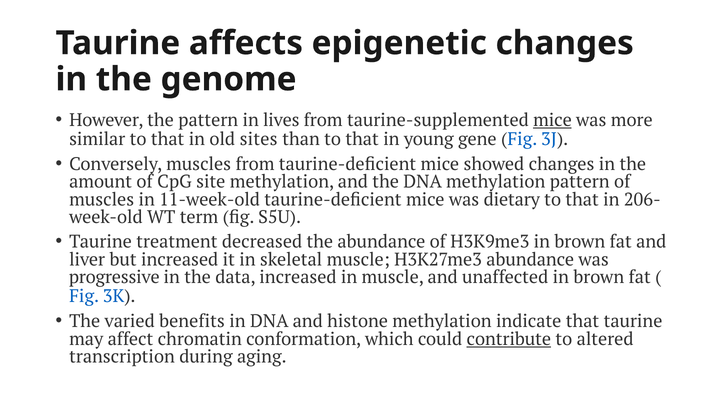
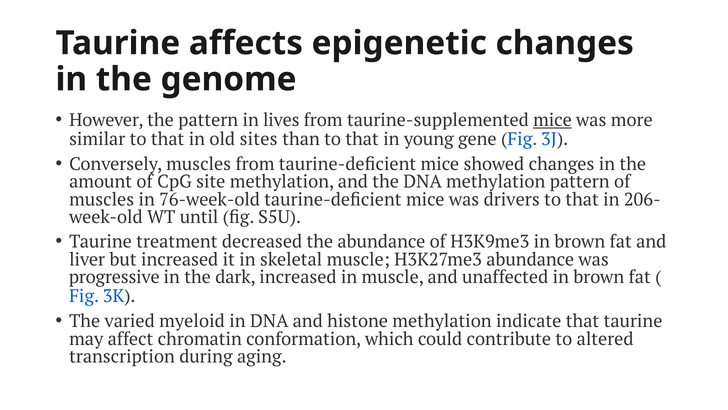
11-week-old: 11-week-old -> 76-week-old (210, 199)
dietary: dietary -> drivers (512, 199)
term: term -> until (199, 217)
data: data -> dark (236, 277)
benefits: benefits -> myeloid (192, 321)
contribute underline: present -> none (509, 339)
